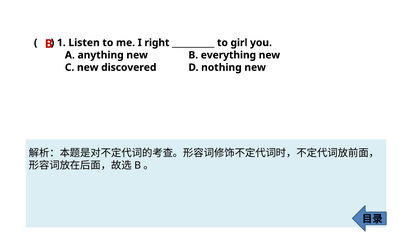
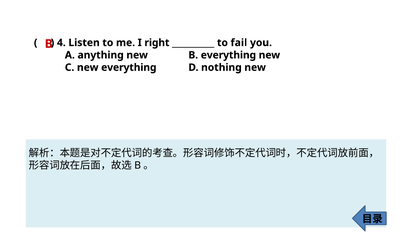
1: 1 -> 4 (61, 43)
girl: girl -> fail (239, 43)
new discovered: discovered -> everything (129, 67)
